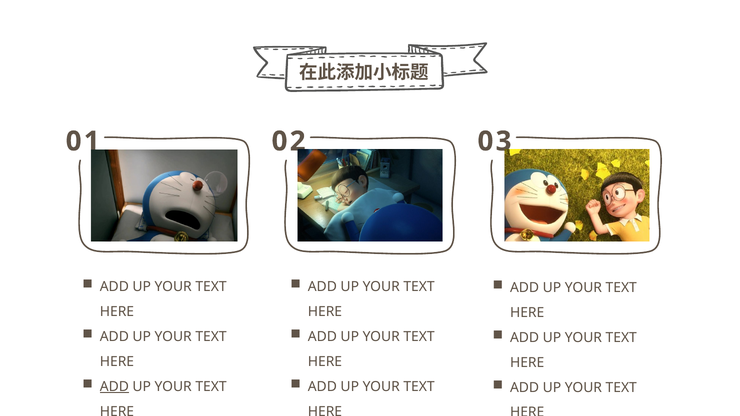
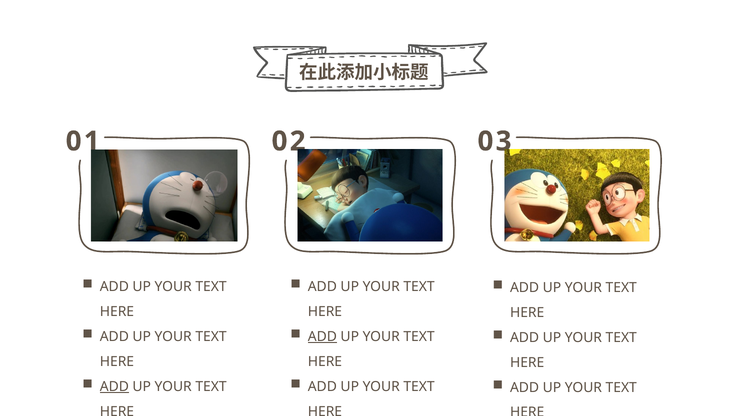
ADD underline: none -> present (322, 337)
